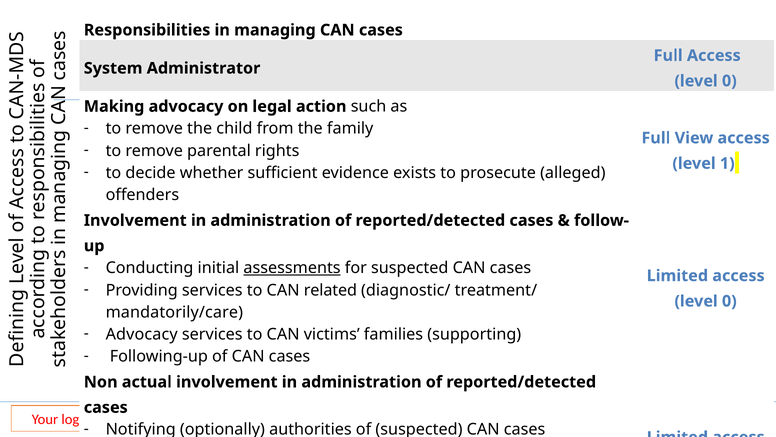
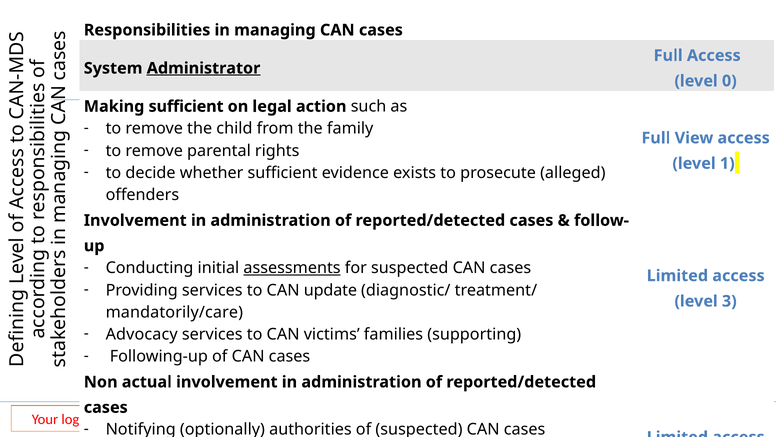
Administrator underline: none -> present (204, 68)
Making advocacy: advocacy -> sufficient (186, 106)
related: related -> update (330, 290)
0: 0 -> 3 (729, 301)
